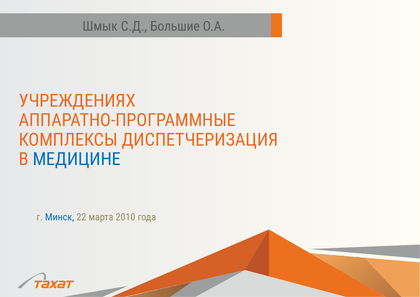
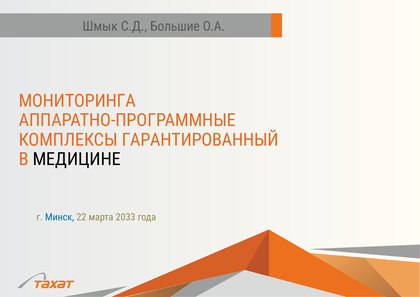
УЧРЕЖДЕНИЯХ: УЧРЕЖДЕНИЯХ -> МОНИТОРИНГА (77, 101)
ДИСПЕТЧЕРИЗАЦИЯ: ДИСПЕТЧЕРИЗАЦИЯ -> ГАРАНТИРОВАННЫЙ (200, 140)
МЕДИЦИНЕ colour: blue -> black (77, 159)
2010: 2010 -> 2033 (126, 217)
